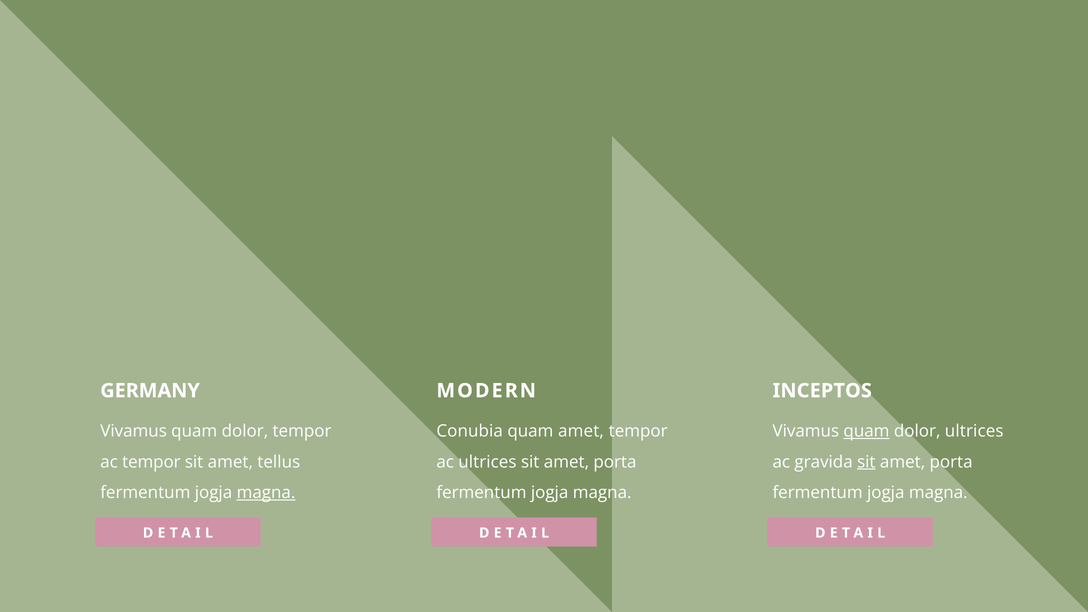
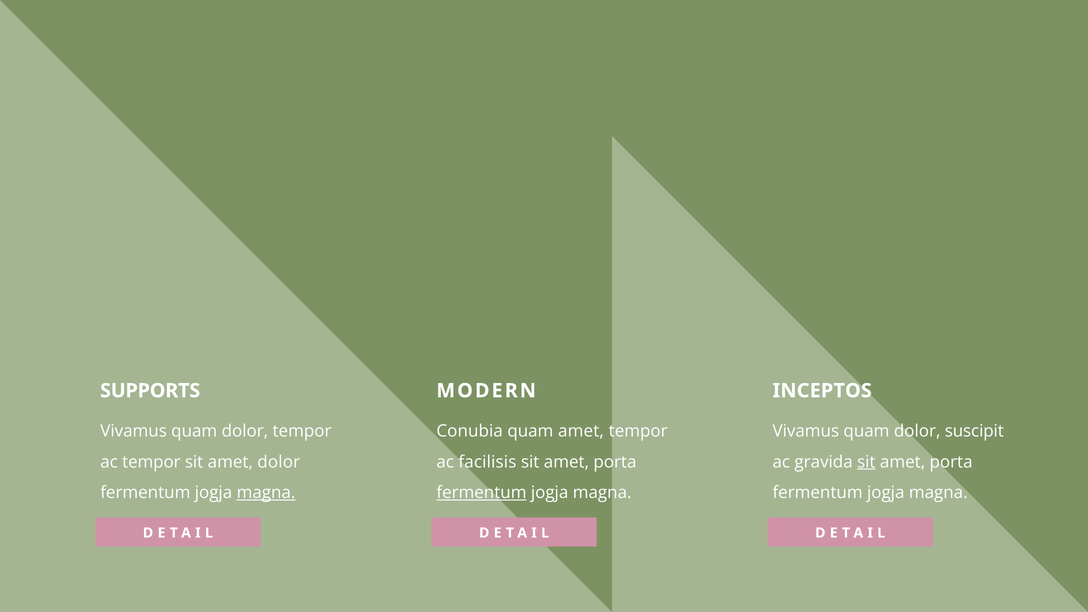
GERMANY: GERMANY -> SUPPORTS (150, 391)
quam underline: present -> none (866, 431)
dolor ultrices: ultrices -> suscipit (974, 431)
amet tellus: tellus -> dolor (279, 462)
ac ultrices: ultrices -> facilisis (487, 462)
fermentum underline: none -> present (481, 492)
